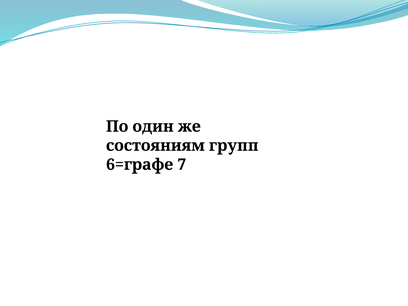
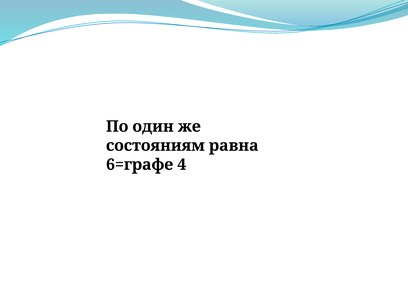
групп: групп -> равна (234, 146)
7: 7 -> 4 (182, 165)
